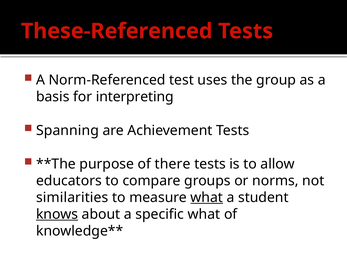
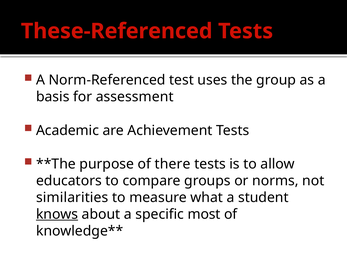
interpreting: interpreting -> assessment (135, 97)
Spanning: Spanning -> Academic (68, 131)
what underline: present -> none (207, 198)
specific what: what -> most (204, 214)
